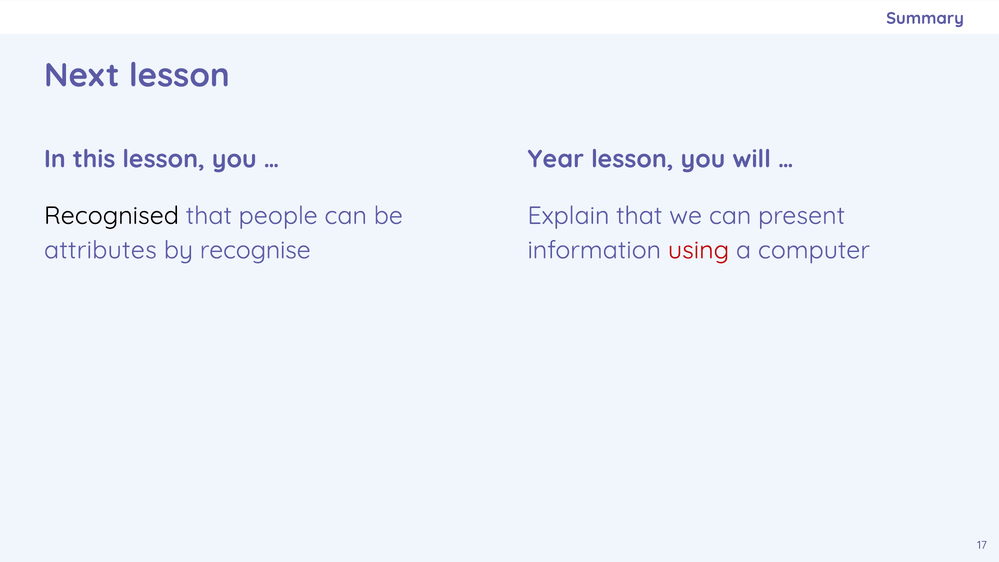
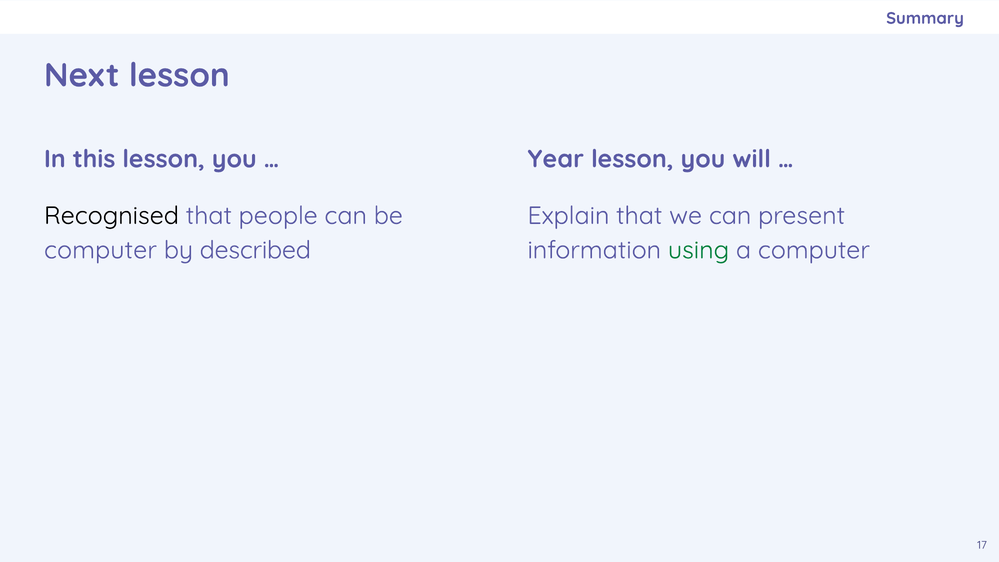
attributes: attributes -> computer (100, 250)
recognise: recognise -> described (255, 250)
using colour: red -> green (699, 250)
